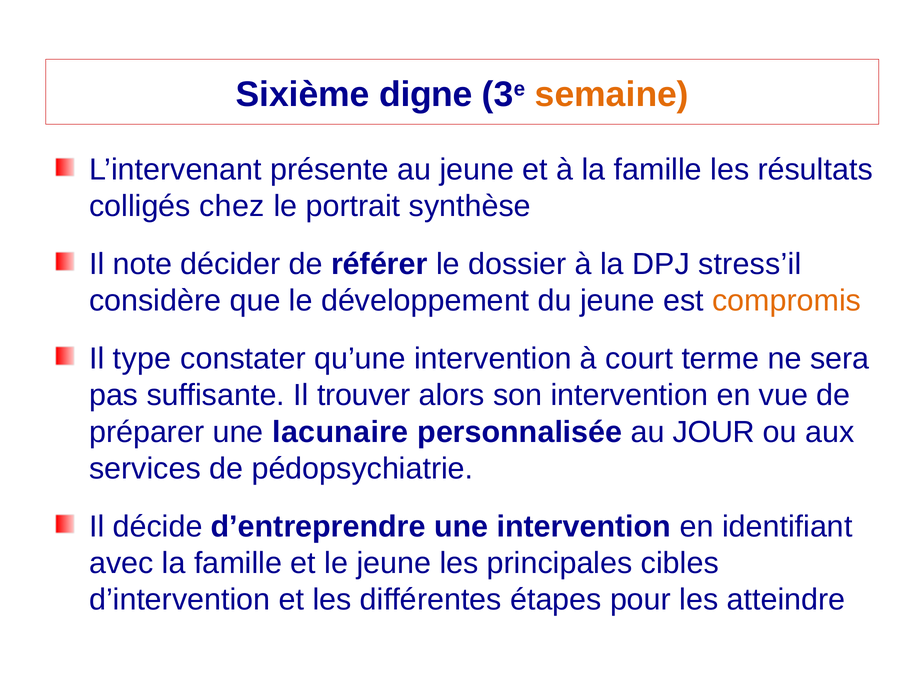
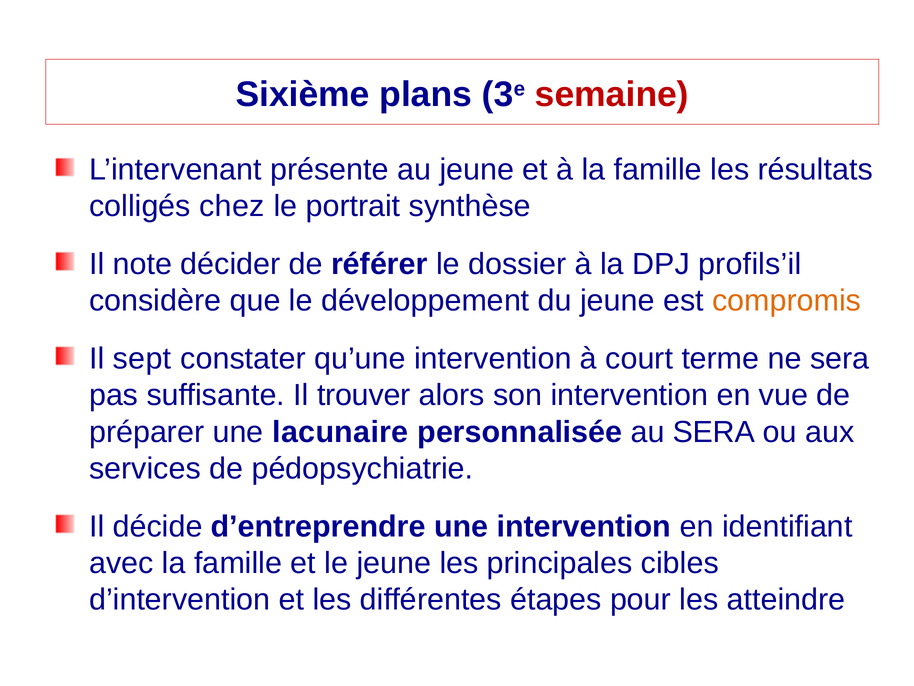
digne: digne -> plans (426, 94)
semaine colour: orange -> red (612, 94)
stress’il: stress’il -> profils’il (750, 264)
type: type -> sept (142, 359)
au JOUR: JOUR -> SERA (714, 432)
